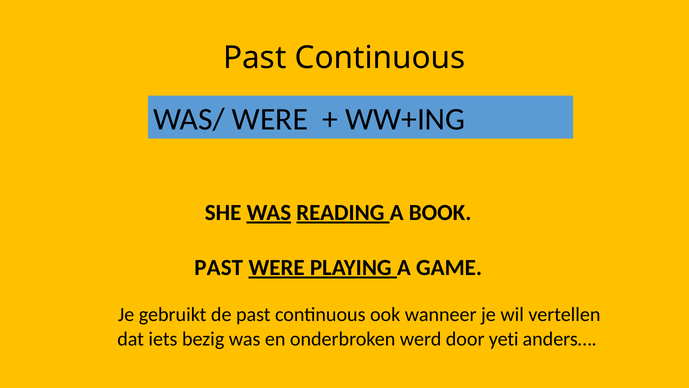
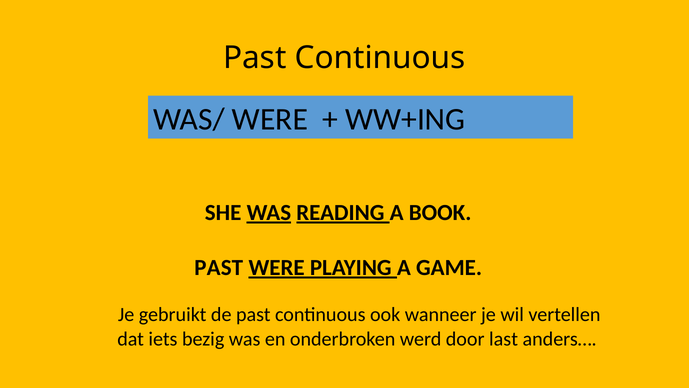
yeti: yeti -> last (504, 339)
